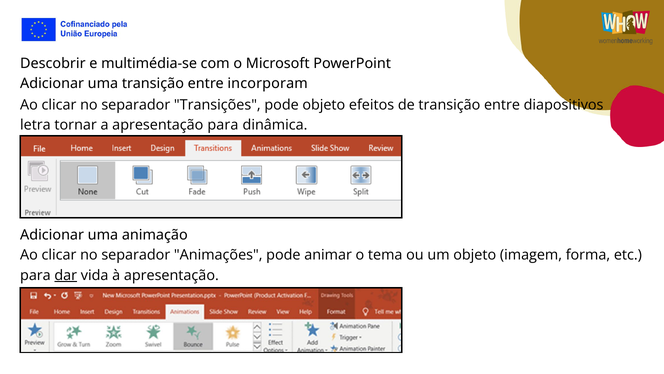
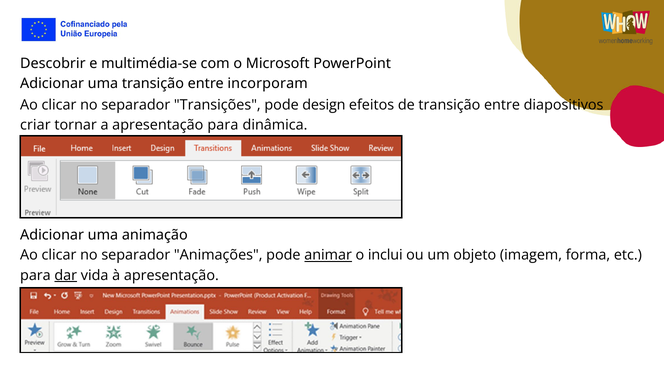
pode objeto: objeto -> design (324, 105)
letra: letra -> criar (35, 125)
animar underline: none -> present (328, 255)
tema: tema -> inclui (385, 255)
